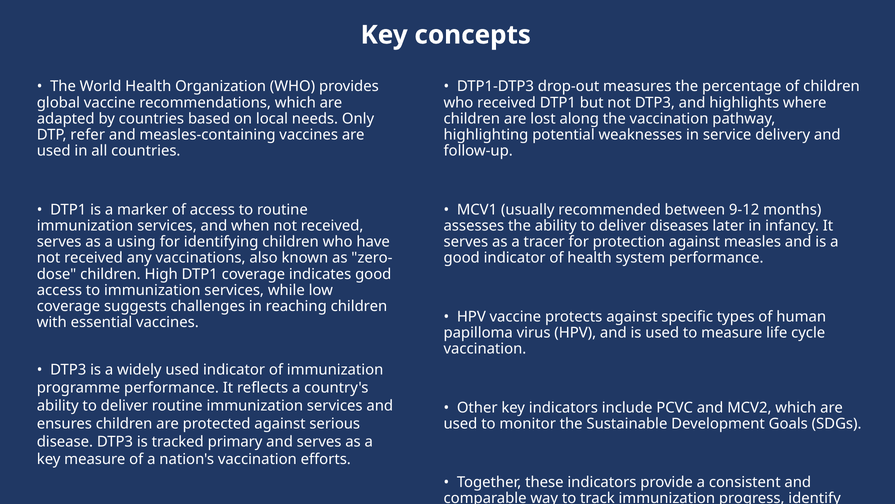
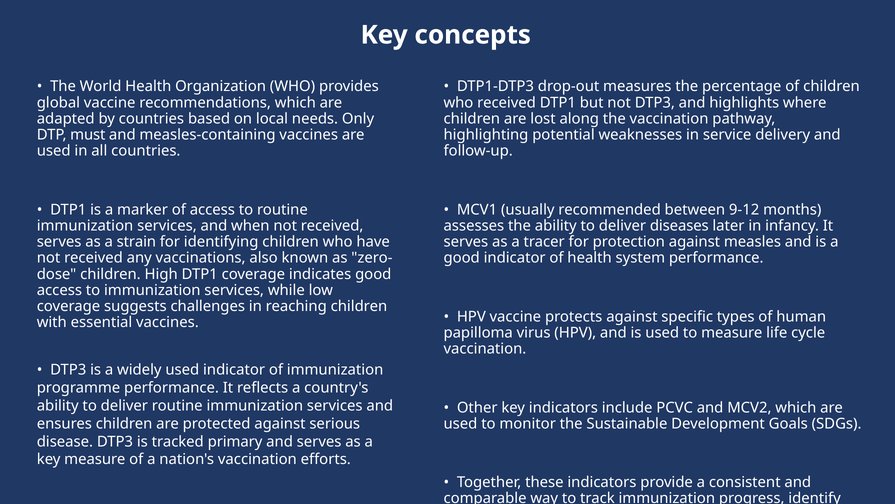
refer: refer -> must (88, 135)
using: using -> strain (136, 242)
